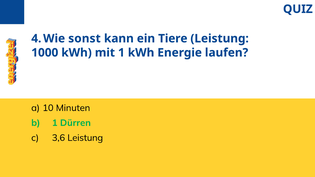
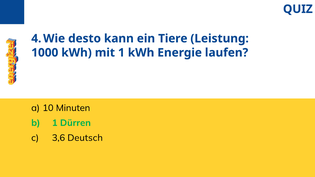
sonst: sonst -> desto (85, 39)
3,6 Leistung: Leistung -> Deutsch (85, 138)
